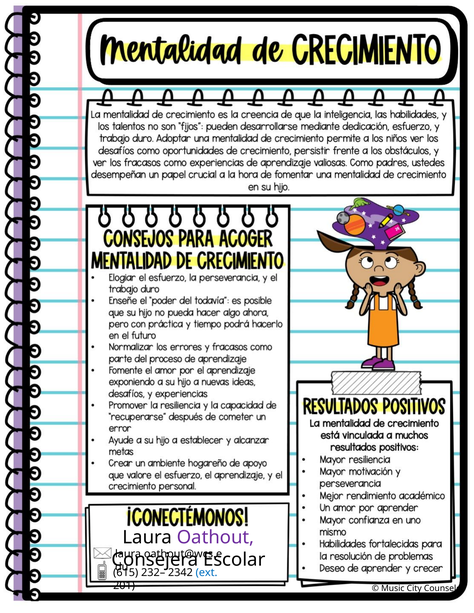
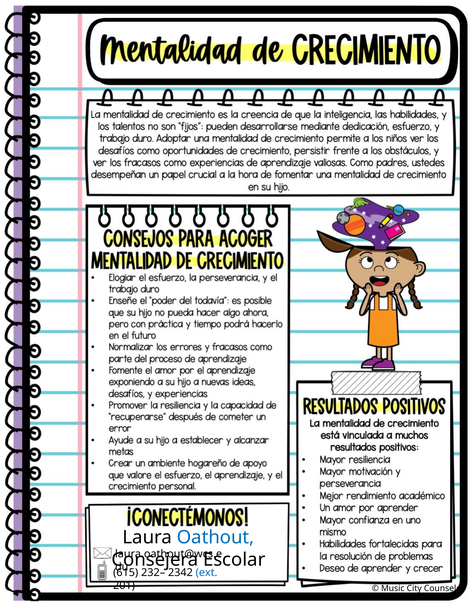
Oathout colour: purple -> blue (216, 538)
